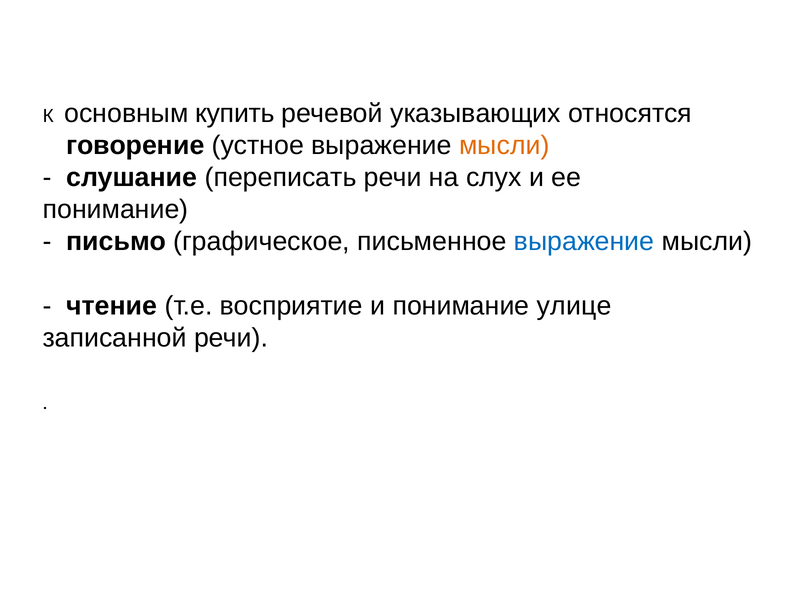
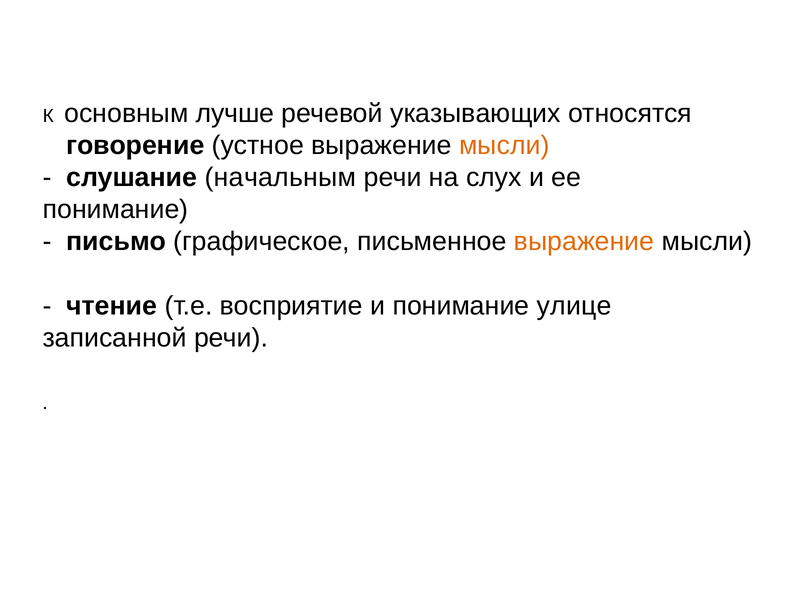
купить: купить -> лучше (235, 113)
переписать: переписать -> начальным (280, 177)
выражение colour: blue -> orange (584, 241)
